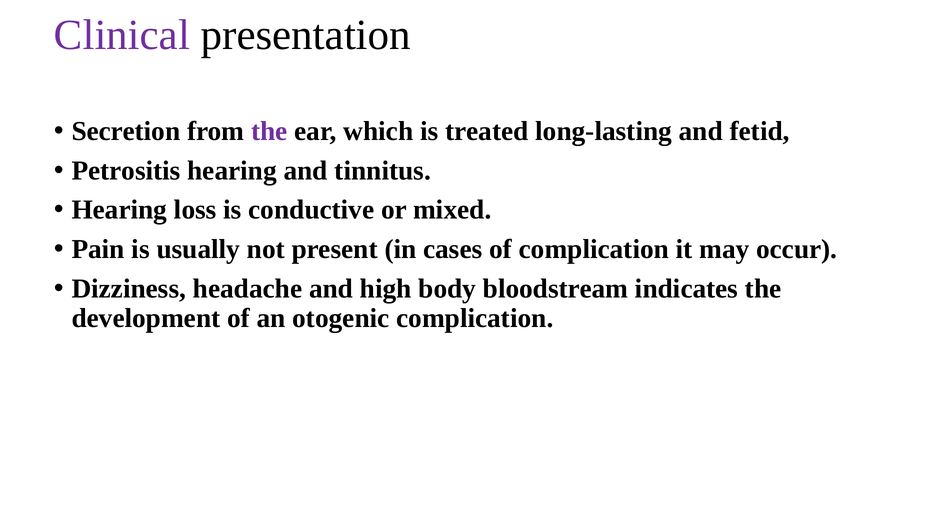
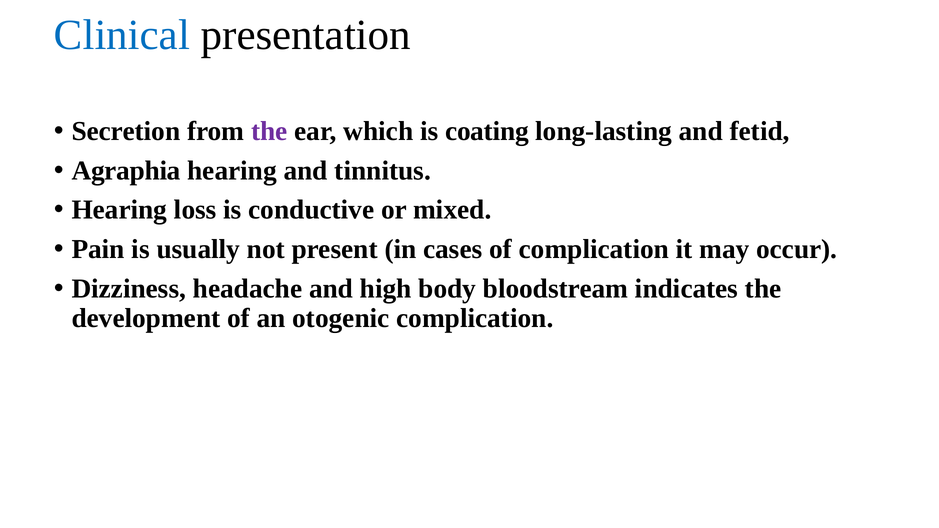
Clinical colour: purple -> blue (122, 35)
treated: treated -> coating (487, 131)
Petrositis: Petrositis -> Agraphia (126, 171)
